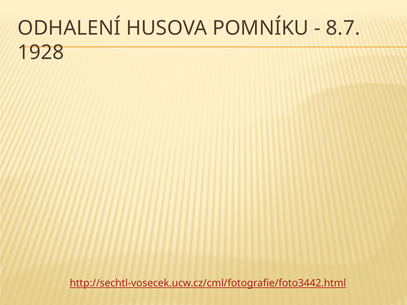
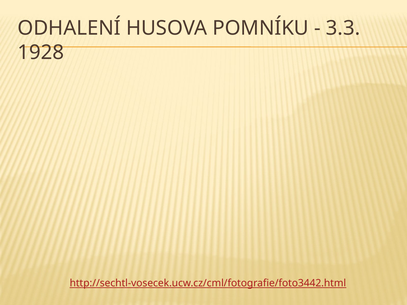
8.7: 8.7 -> 3.3 (343, 28)
